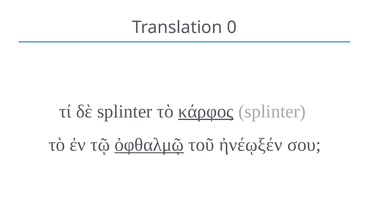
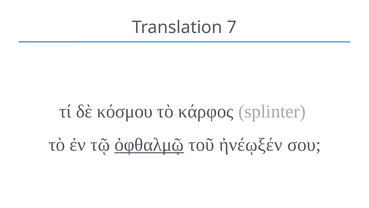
0: 0 -> 7 (232, 27)
δὲ splinter: splinter -> κόσμου (125, 111)
κάρφος underline: present -> none (206, 111)
